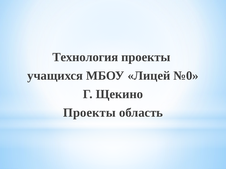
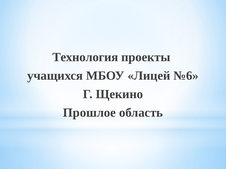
№0: №0 -> №6 (186, 76)
Проекты: Проекты -> Прошлое (89, 113)
